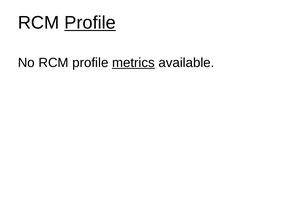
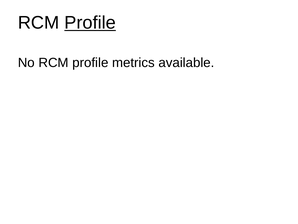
metrics underline: present -> none (133, 62)
